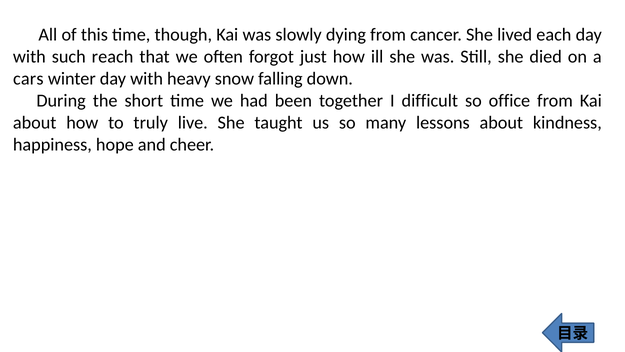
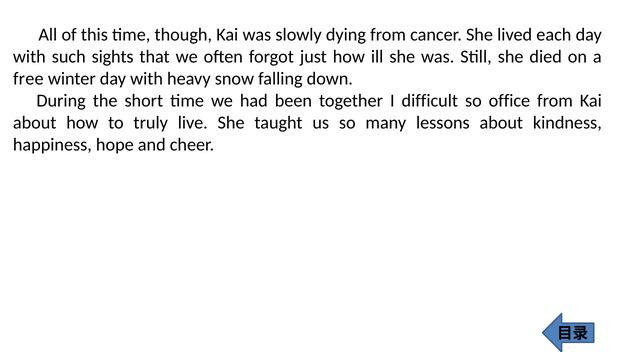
reach: reach -> sights (113, 57)
cars: cars -> free (28, 79)
